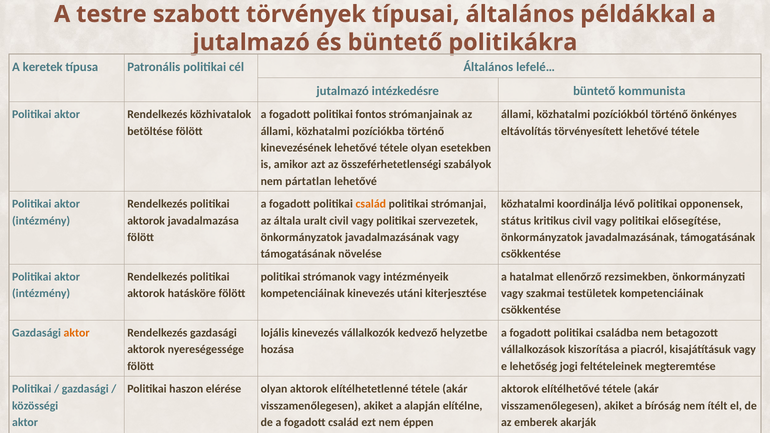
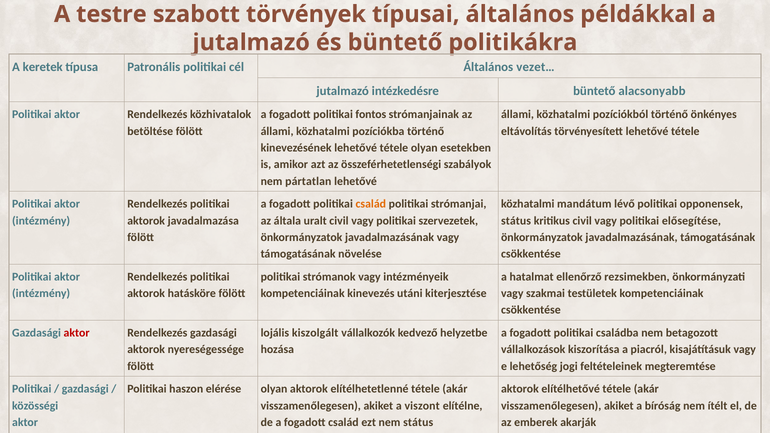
lefelé…: lefelé… -> vezet… (535, 67)
kommunista: kommunista -> alacsonyabb (652, 91)
koordinálja: koordinálja -> mandátum (584, 204)
aktor colour: orange -> red (77, 333)
lojális kinevezés: kinevezés -> kiszolgált (315, 333)
alapján: alapján -> viszont (422, 406)
nem éppen: éppen -> státus (418, 422)
